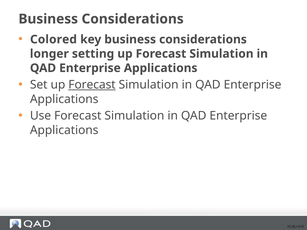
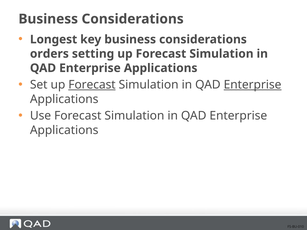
Colored: Colored -> Longest (54, 39)
longer: longer -> orders (49, 54)
Enterprise underline: none -> present (253, 85)
